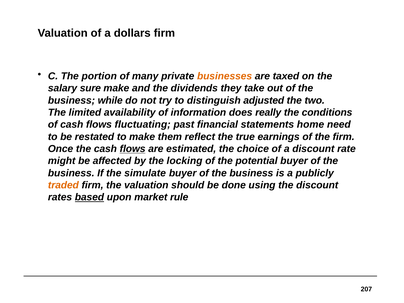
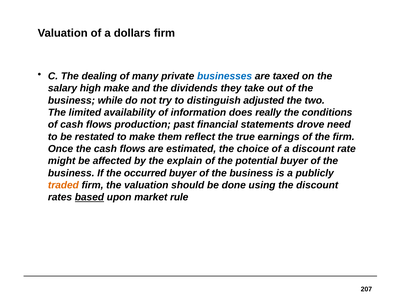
portion: portion -> dealing (99, 76)
businesses colour: orange -> blue (225, 76)
sure: sure -> high (90, 88)
fluctuating: fluctuating -> production (143, 125)
home: home -> drove (311, 125)
flows underline: present -> none (133, 149)
locking: locking -> explain (185, 161)
simulate: simulate -> occurred (145, 173)
